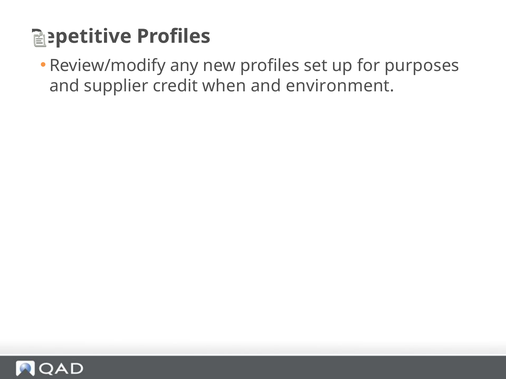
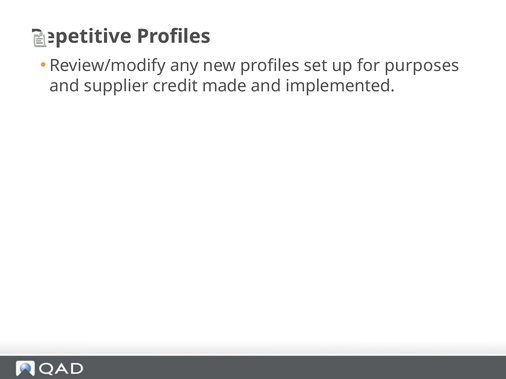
when: when -> made (224, 86)
environment: environment -> implemented (340, 86)
